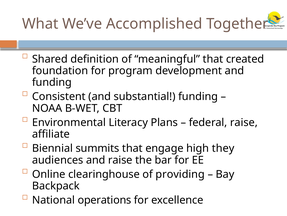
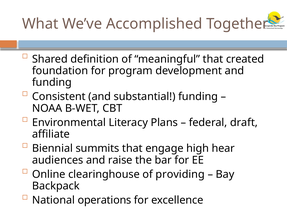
federal raise: raise -> draft (244, 122)
they: they -> hear (223, 148)
